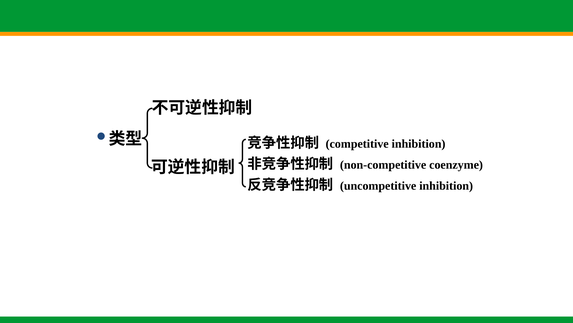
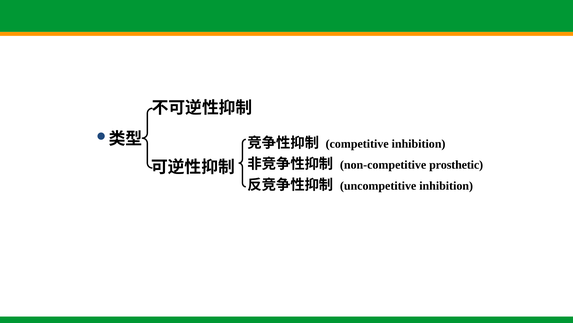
coenzyme: coenzyme -> prosthetic (456, 165)
